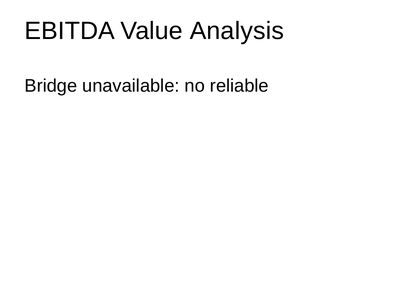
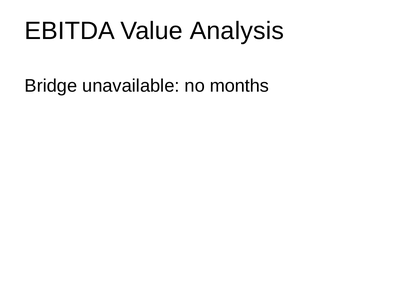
reliable: reliable -> months (239, 86)
